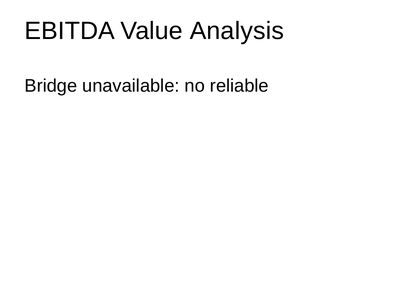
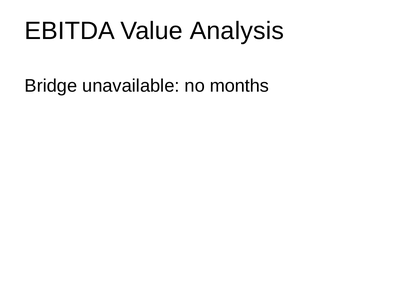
reliable: reliable -> months (239, 86)
